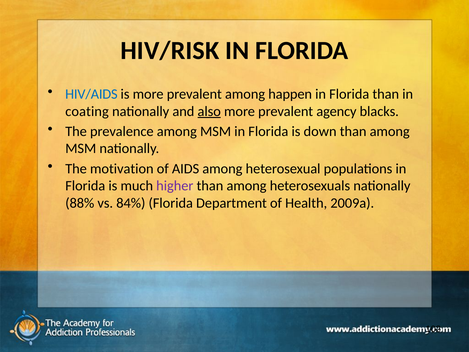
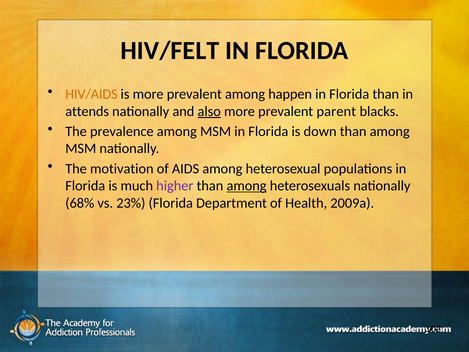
HIV/RISK: HIV/RISK -> HIV/FELT (170, 51)
HIV/AIDS colour: blue -> orange (91, 94)
coating: coating -> attends (87, 111)
agency: agency -> parent (336, 111)
among underline: none -> present (247, 186)
88%: 88% -> 68% (80, 203)
84%: 84% -> 23% (131, 203)
